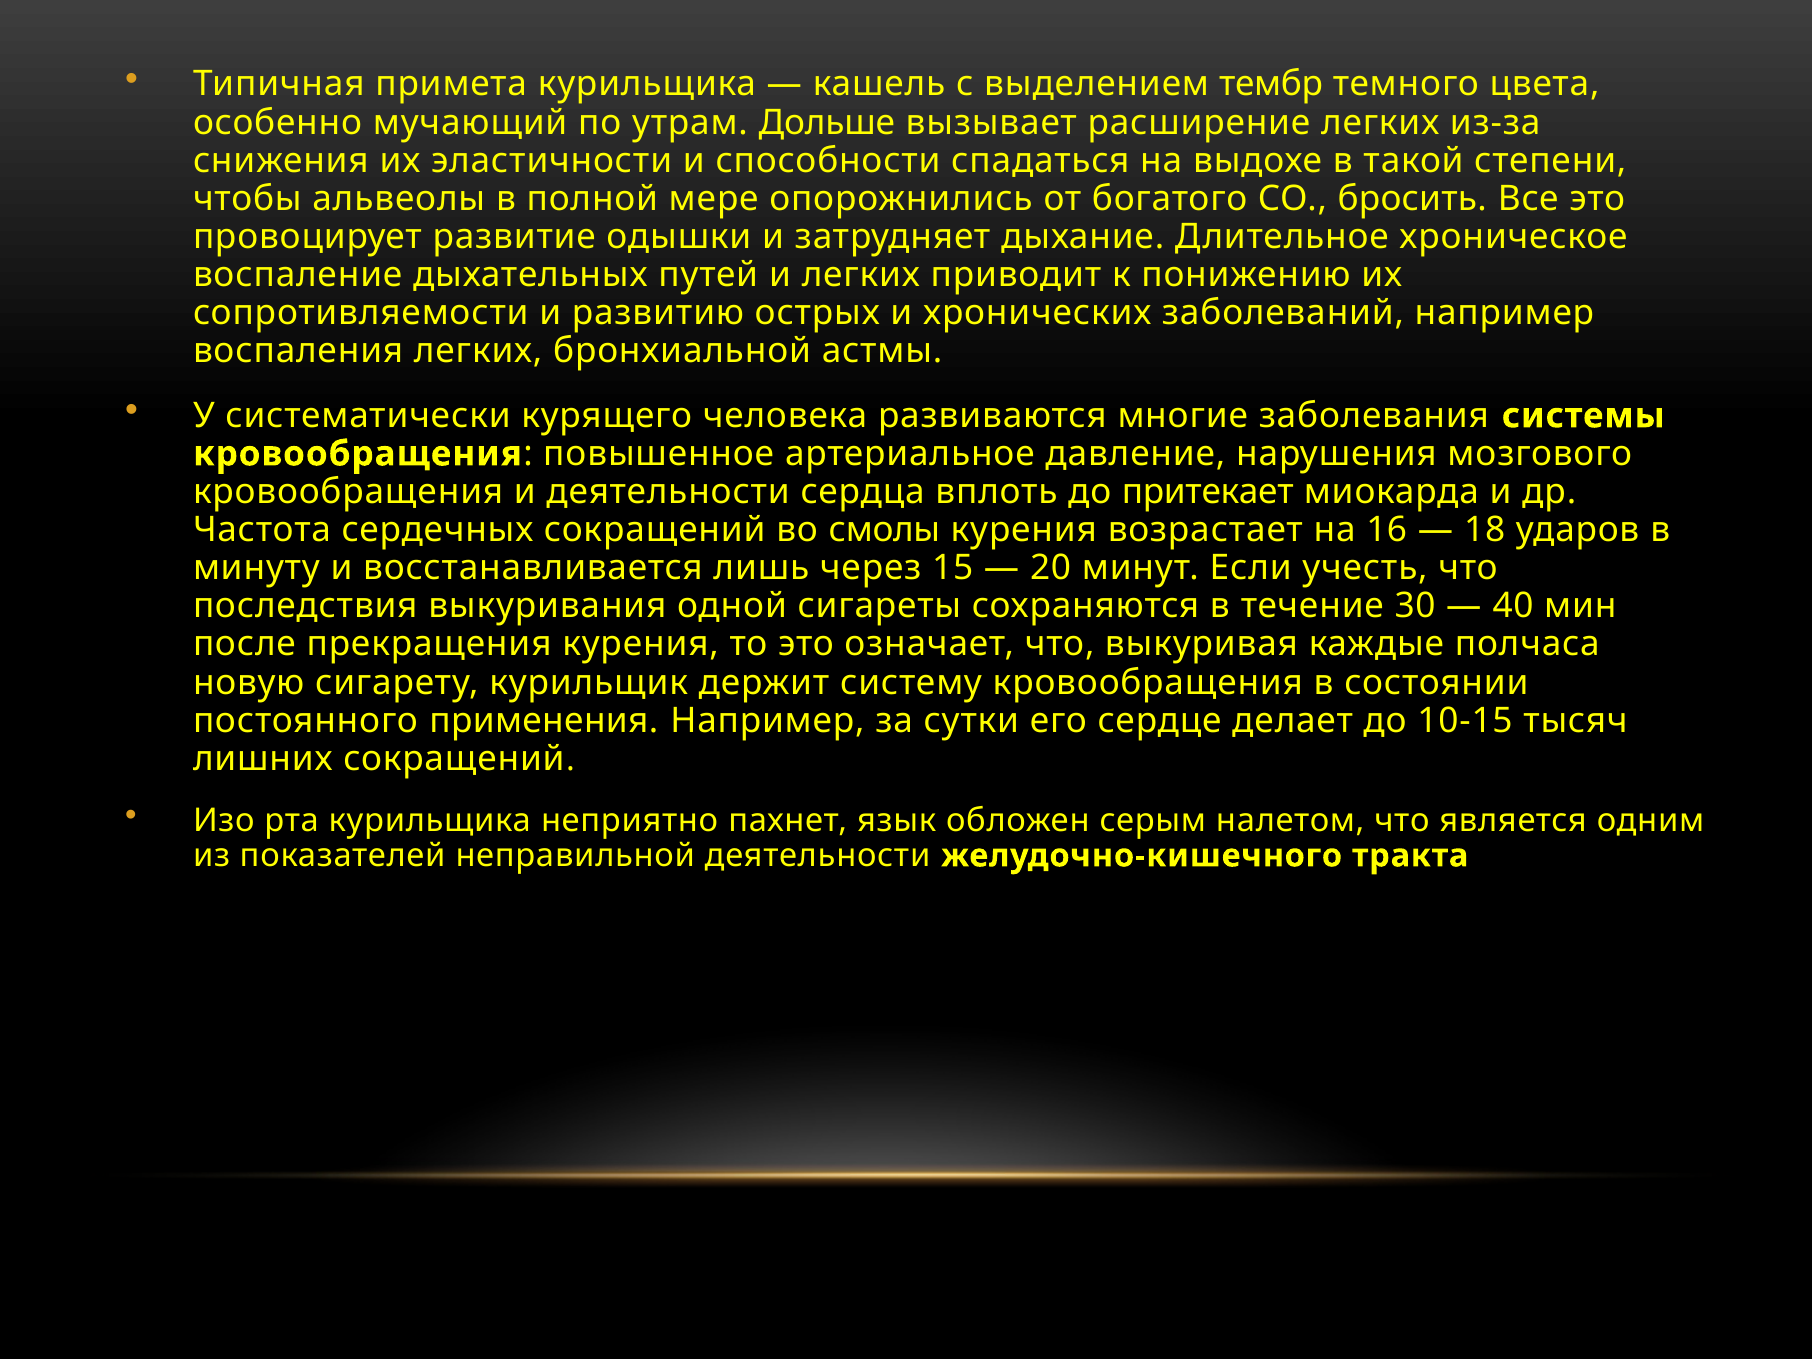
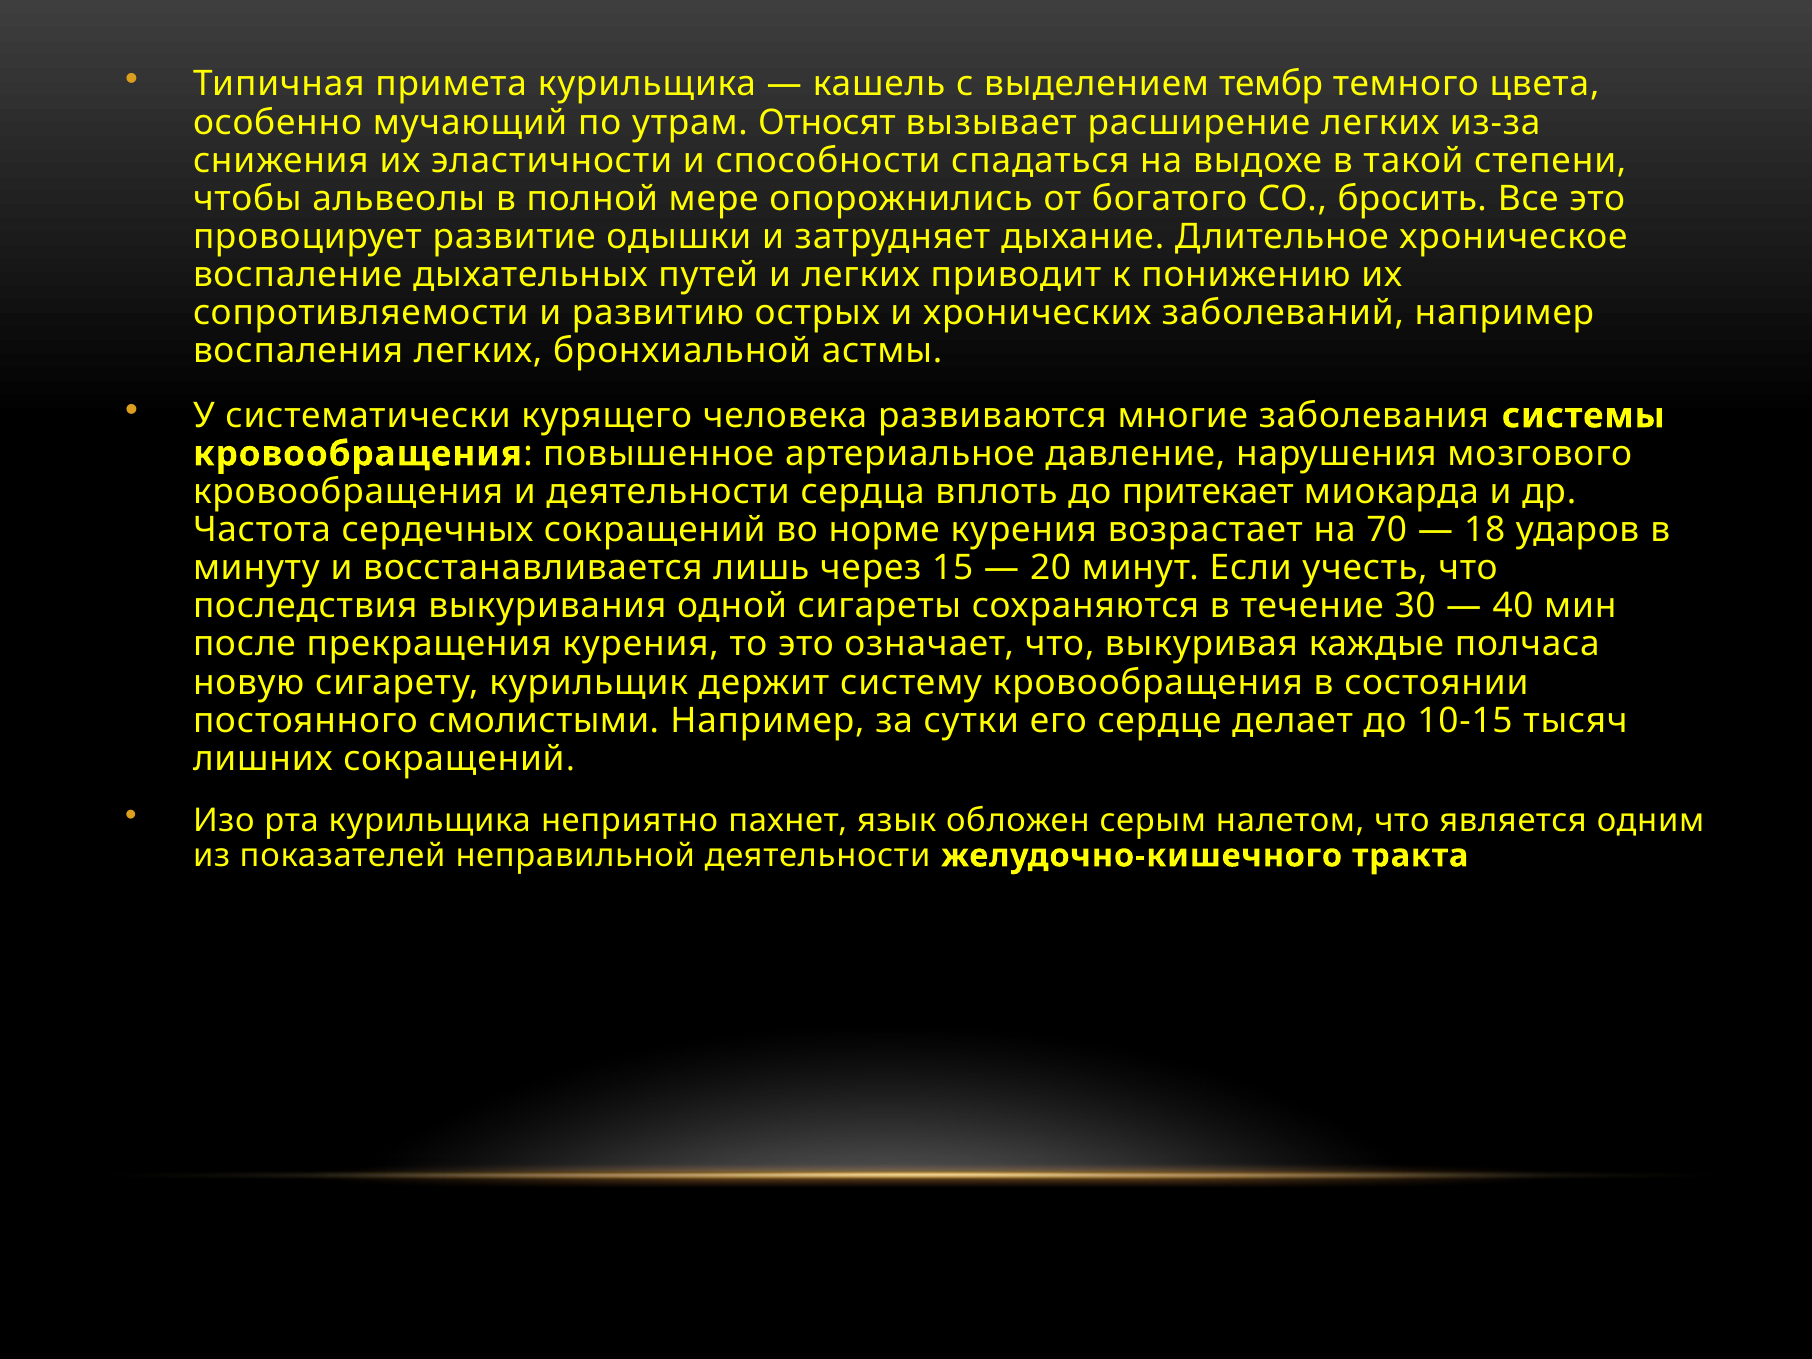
Дольше: Дольше -> Относят (827, 122)
смолы: смолы -> норме (884, 530)
16: 16 -> 70 (1387, 530)
применения: применения -> смолистыми (544, 721)
